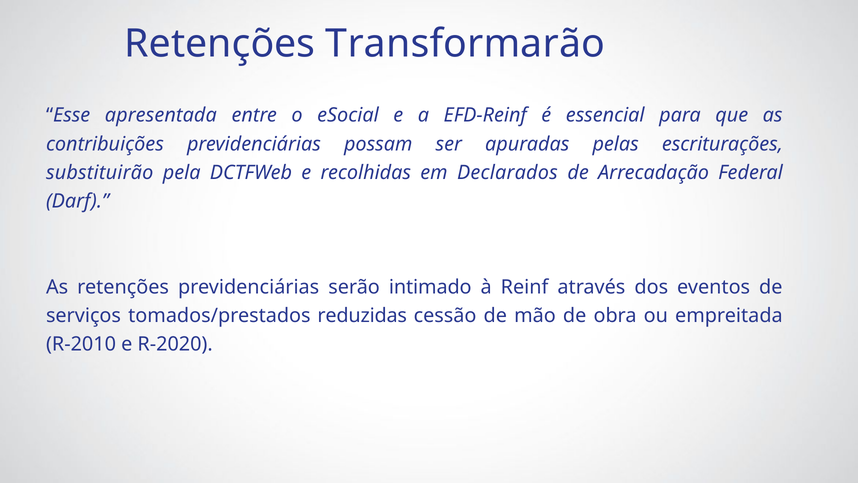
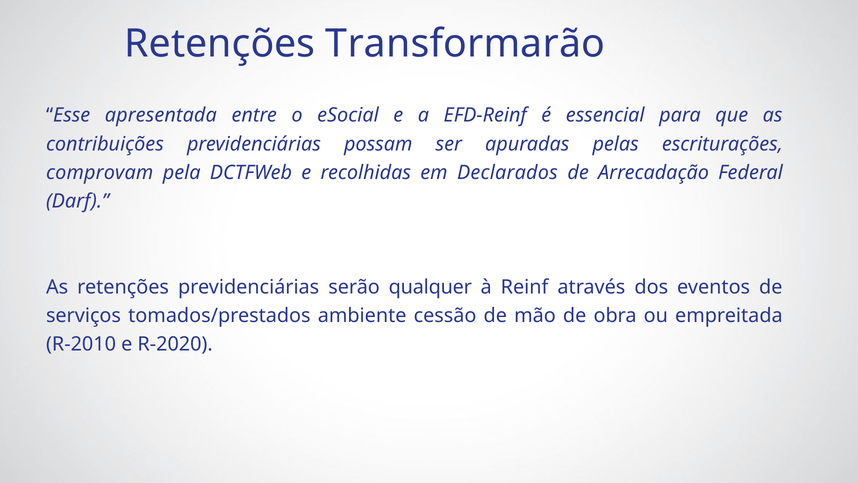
substituirão: substituirão -> comprovam (100, 172)
intimado: intimado -> qualquer (430, 287)
reduzidas: reduzidas -> ambiente (362, 315)
